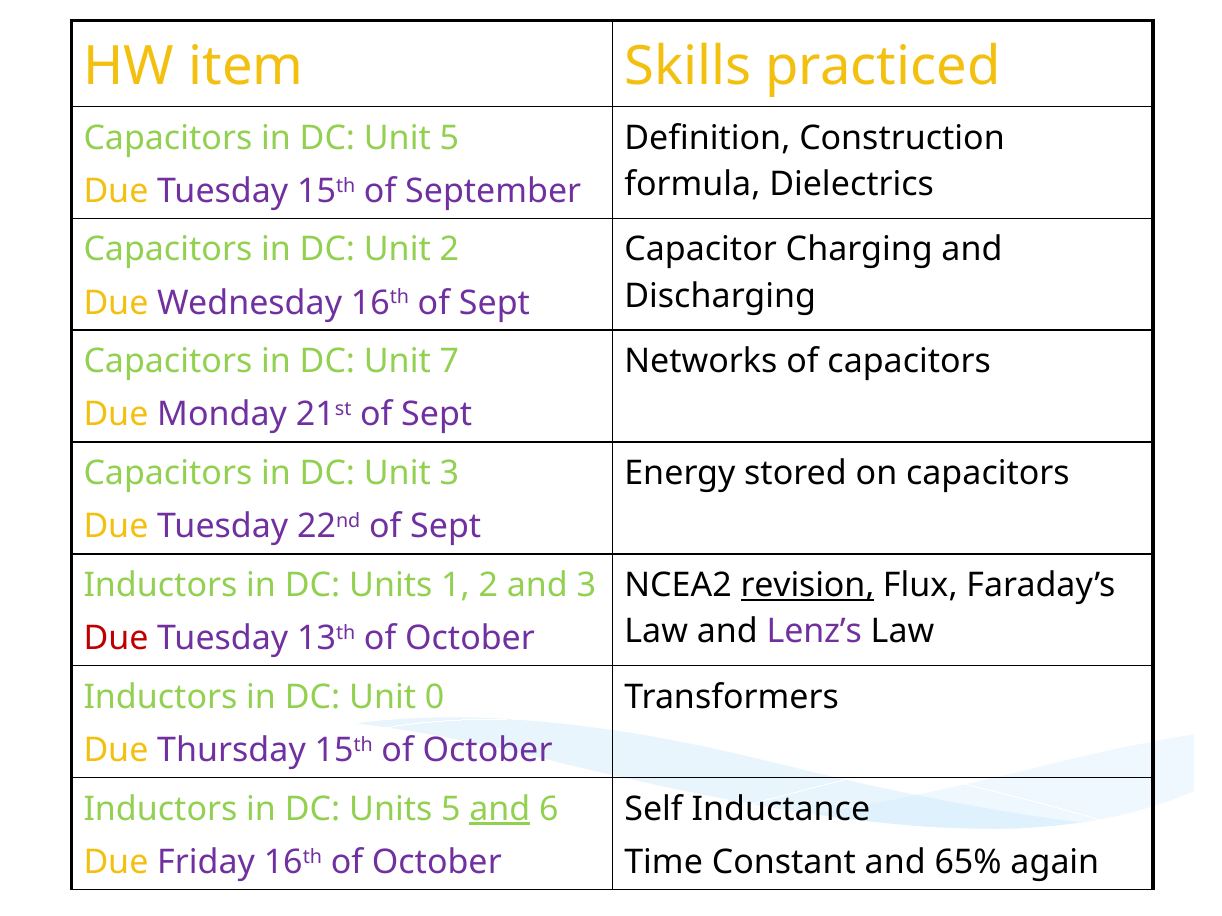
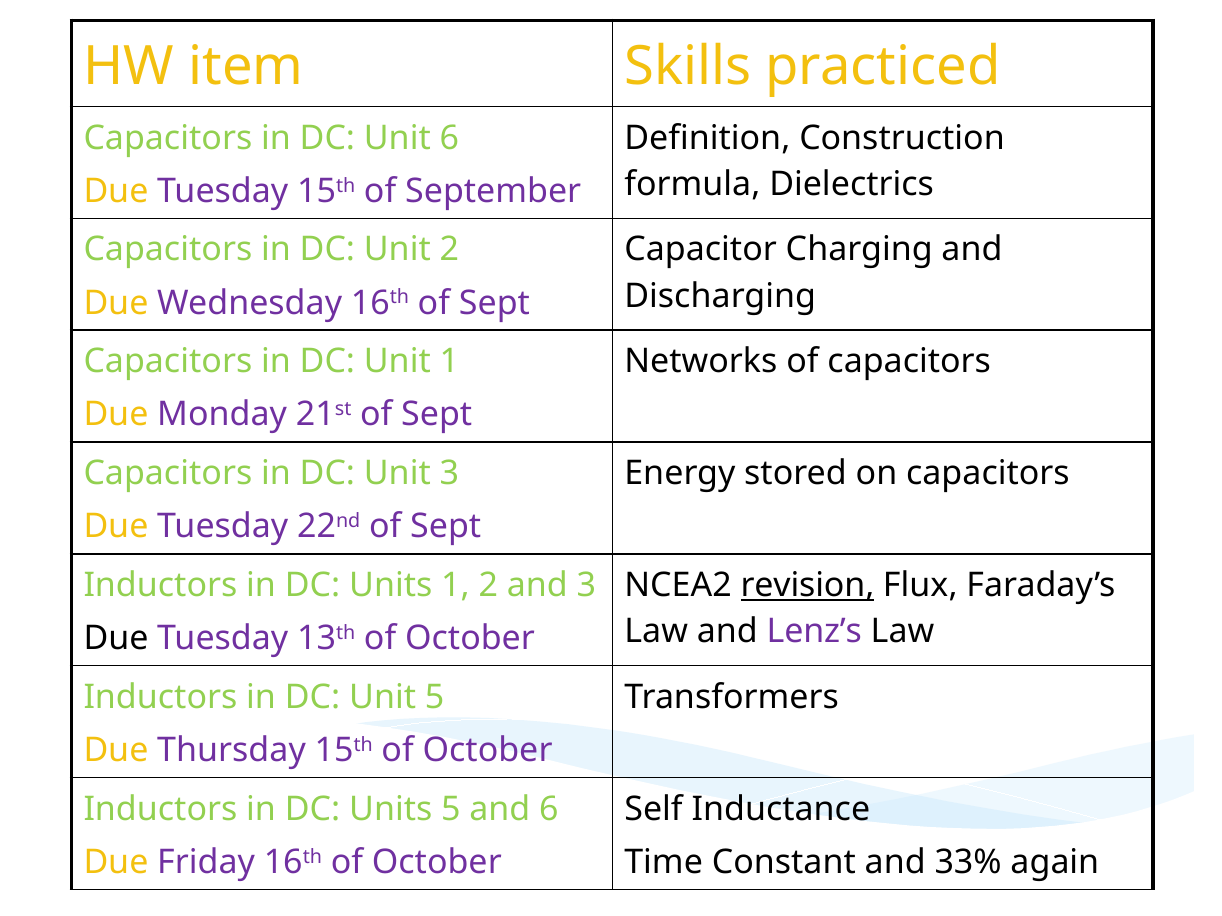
Unit 5: 5 -> 6 (449, 138)
Unit 7: 7 -> 1 (449, 362)
Due colour: red -> black (116, 639)
Unit 0: 0 -> 5 (435, 697)
and underline: present -> none (500, 809)
65%: 65% -> 33% (968, 863)
